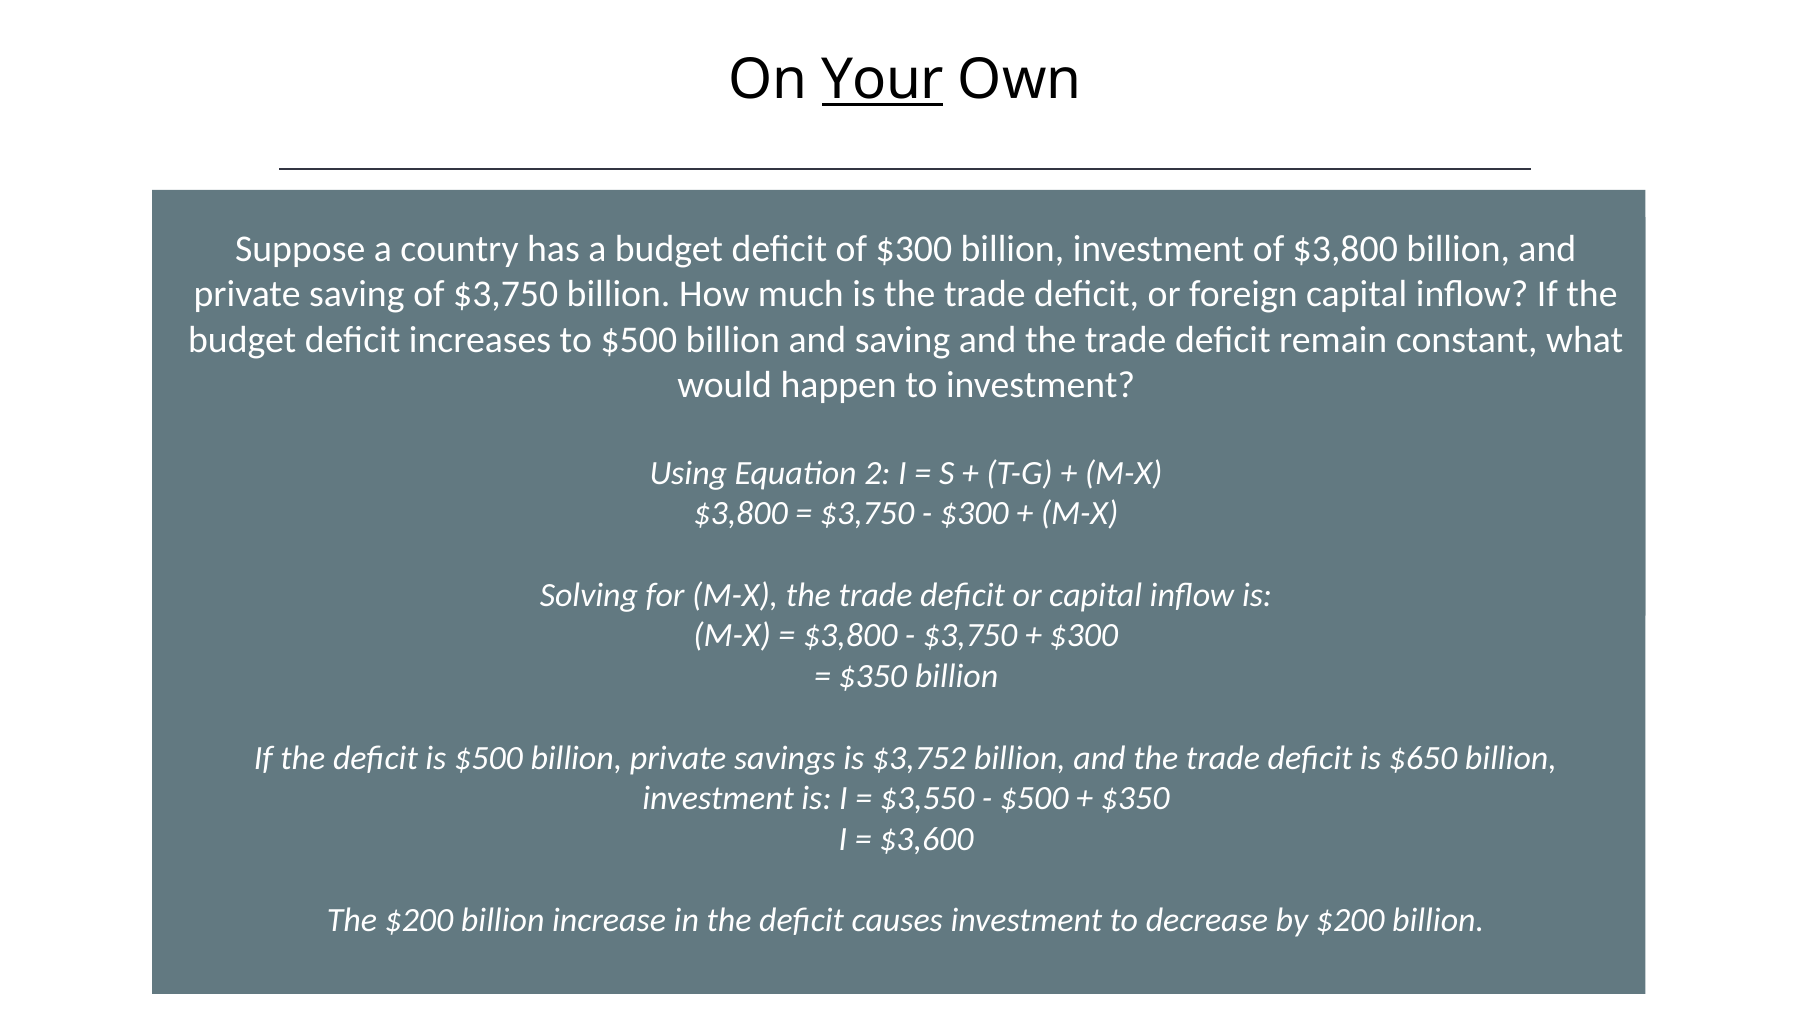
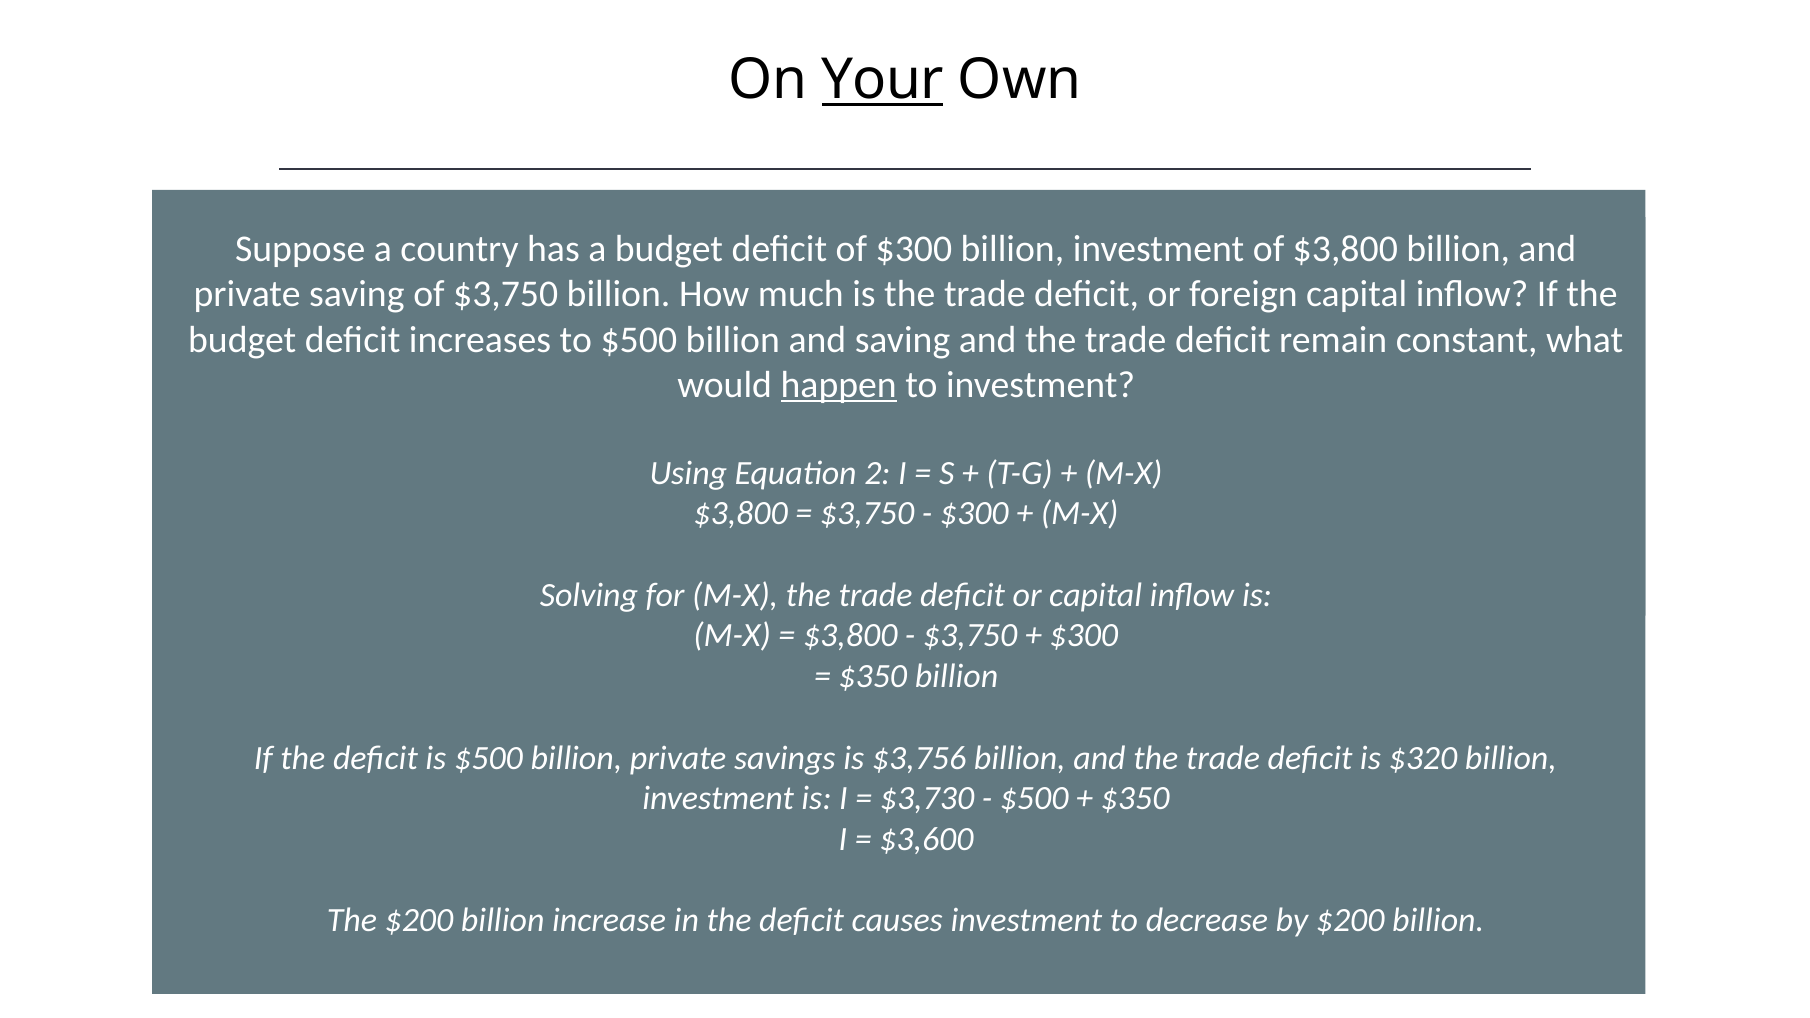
happen underline: none -> present (839, 385)
$3,752: $3,752 -> $3,756 (919, 758)
$650: $650 -> $320 (1423, 758)
$3,550: $3,550 -> $3,730 (927, 799)
